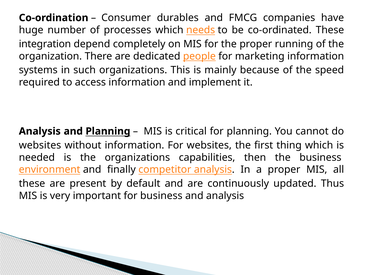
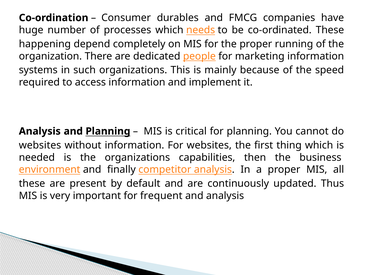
integration: integration -> happening (45, 44)
for business: business -> frequent (161, 195)
